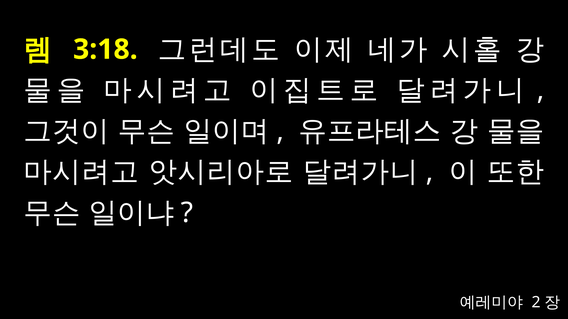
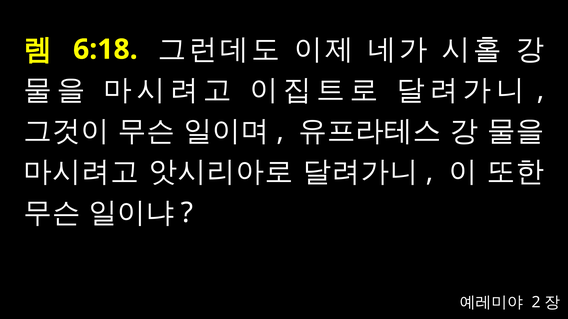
3:18: 3:18 -> 6:18 (105, 49)
